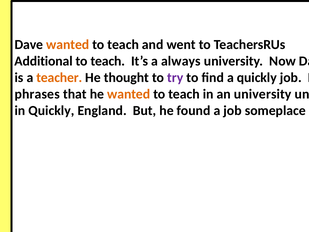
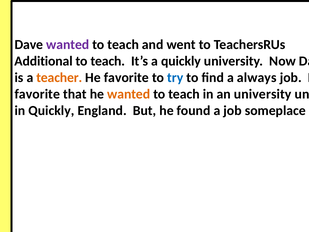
wanted colour: orange -> purple (68, 45)
a always: always -> quickly (181, 61)
He thought: thought -> favorite (126, 78)
try colour: purple -> blue (175, 78)
a quickly: quickly -> always (257, 78)
phrases: phrases -> favorite (37, 94)
